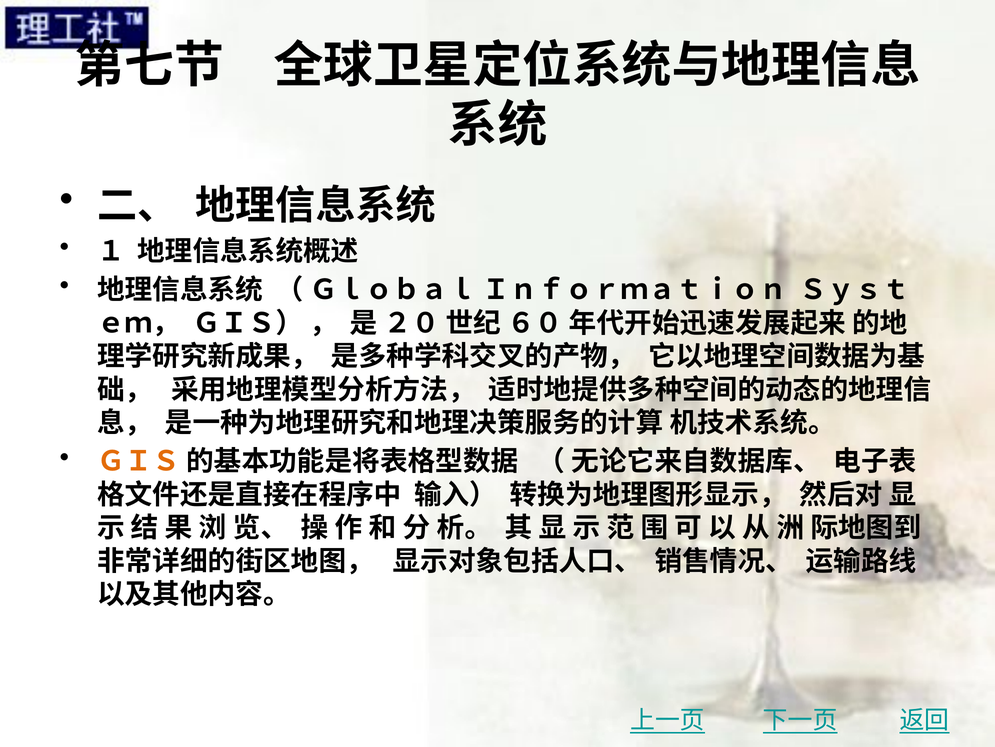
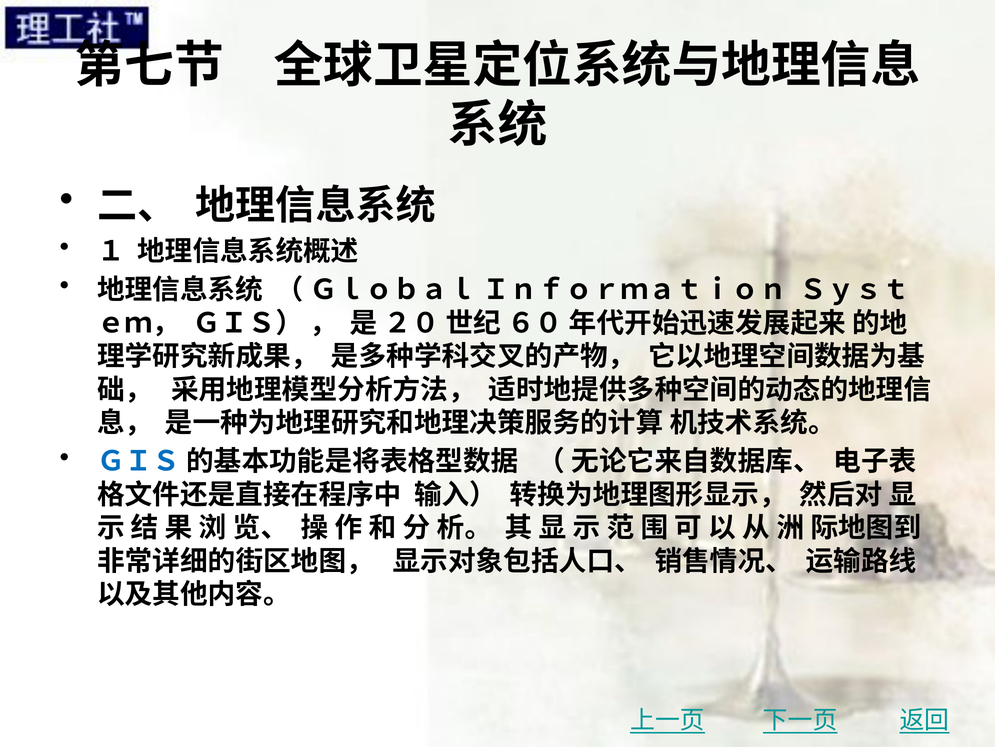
ＧＩＳ colour: orange -> blue (139, 461)
